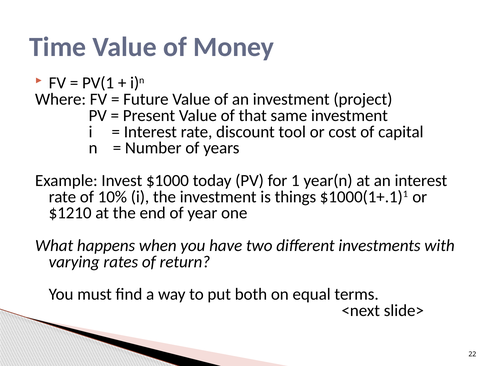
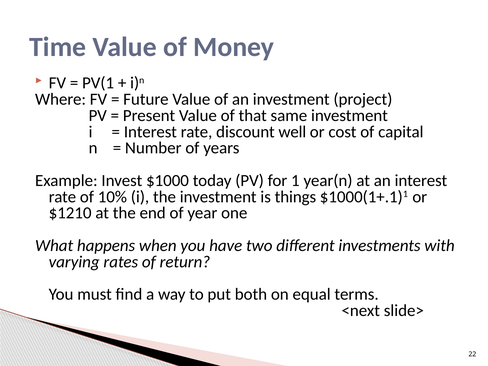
tool: tool -> well (292, 132)
